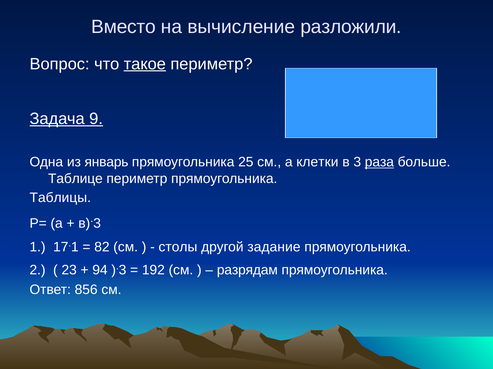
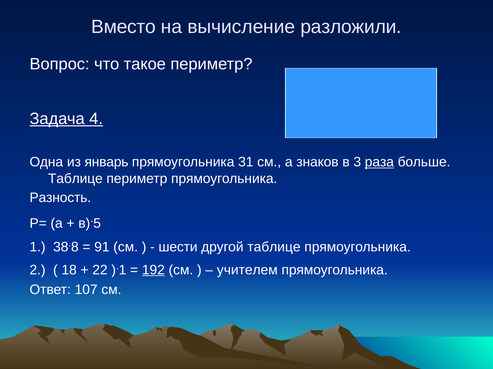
такое underline: present -> none (145, 64)
9: 9 -> 4 (96, 119)
25: 25 -> 31 (246, 162)
клетки: клетки -> знаков (317, 162)
Таблицы: Таблицы -> Разность (60, 198)
3: 3 -> 5 (97, 224)
17: 17 -> 38 (61, 247)
1: 1 -> 8 (75, 247)
82: 82 -> 91 (102, 247)
столы: столы -> шести (178, 247)
другой задание: задание -> таблице (274, 247)
23: 23 -> 18 (69, 270)
94: 94 -> 22 (100, 270)
3: 3 -> 1 (123, 270)
192 underline: none -> present (153, 270)
разрядам: разрядам -> учителем (247, 270)
856: 856 -> 107 (86, 290)
